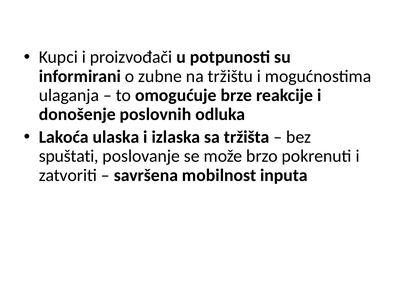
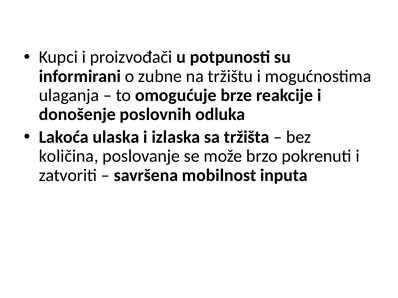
spuštati: spuštati -> količina (69, 156)
